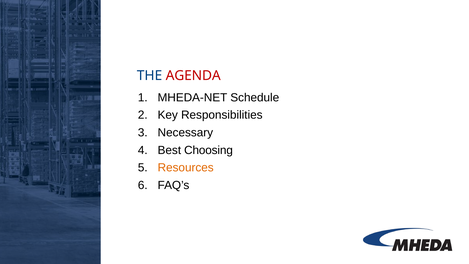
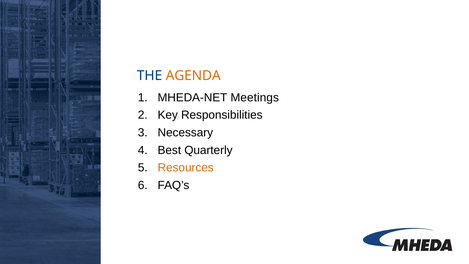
AGENDA colour: red -> orange (193, 75)
Schedule: Schedule -> Meetings (255, 97)
Choosing: Choosing -> Quarterly (208, 150)
